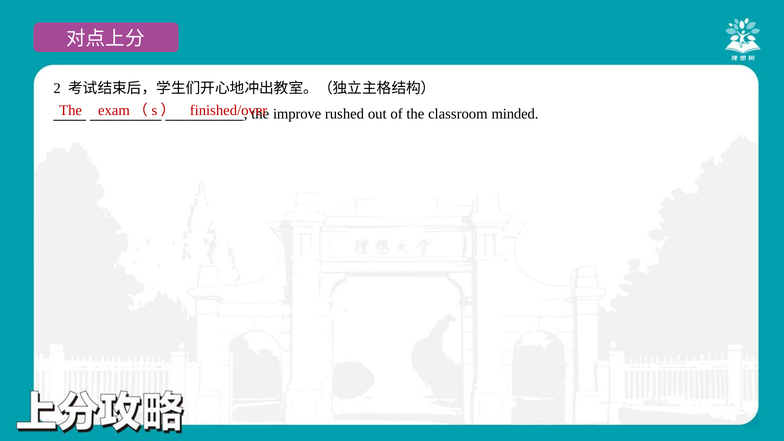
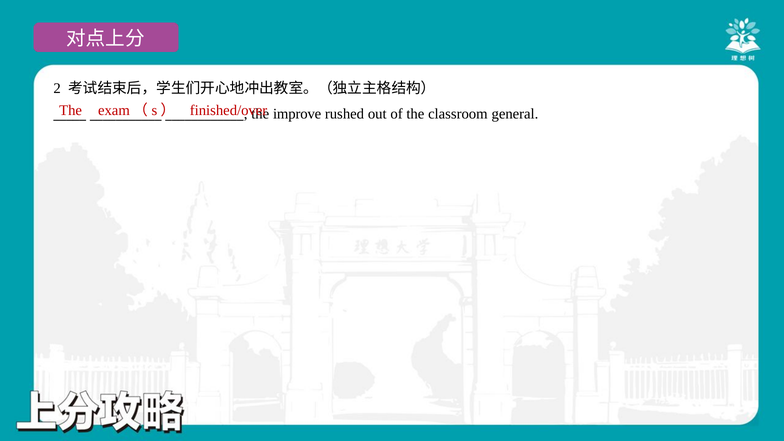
minded: minded -> general (515, 114)
